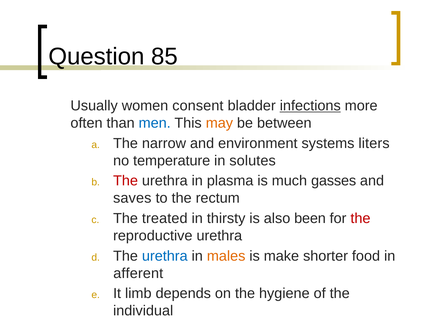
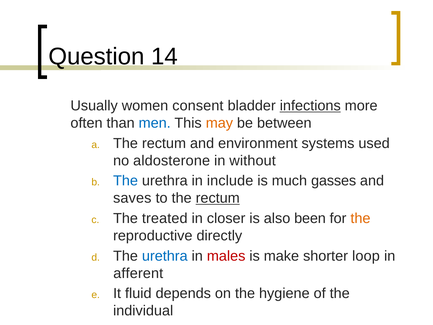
85: 85 -> 14 (165, 57)
narrow: narrow -> rectum (164, 143)
liters: liters -> used (374, 143)
temperature: temperature -> aldosterone (172, 160)
solutes: solutes -> without (253, 160)
The colour: red -> blue (126, 181)
plasma: plasma -> include (230, 181)
rectum underline: none -> present (218, 198)
thirsty: thirsty -> closer (226, 218)
the colour: red -> orange (360, 218)
reproductive urethra: urethra -> directly (219, 236)
males colour: orange -> red (226, 256)
food: food -> loop (366, 256)
limb: limb -> fluid (138, 293)
